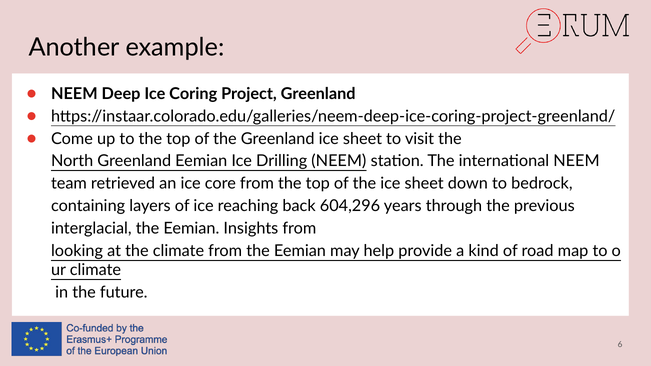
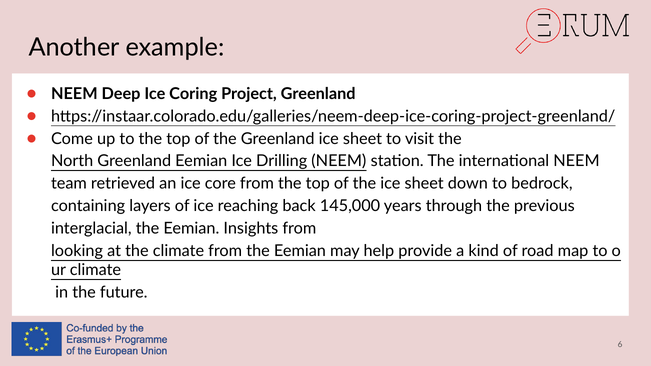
604,296: 604,296 -> 145,000 (350, 206)
